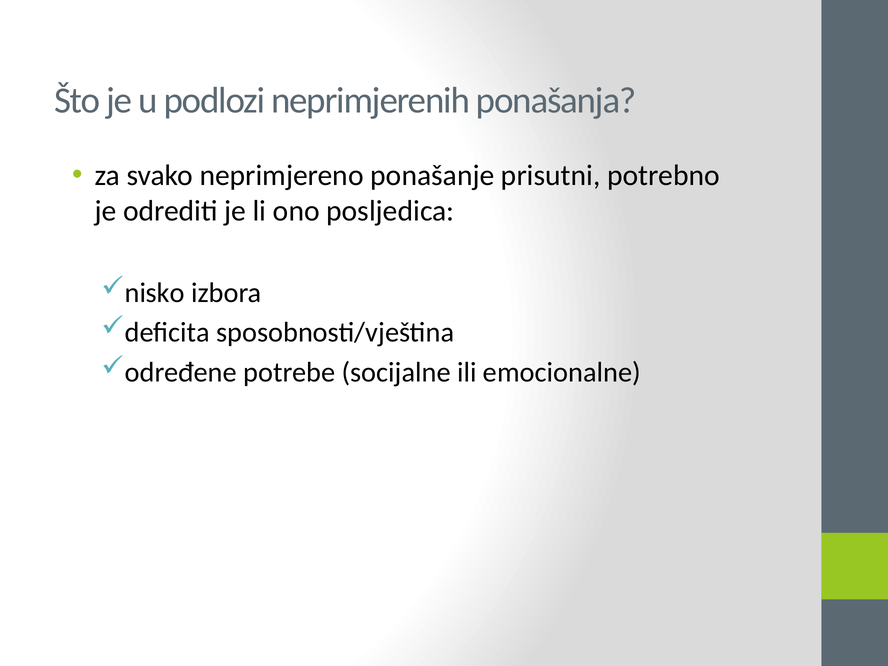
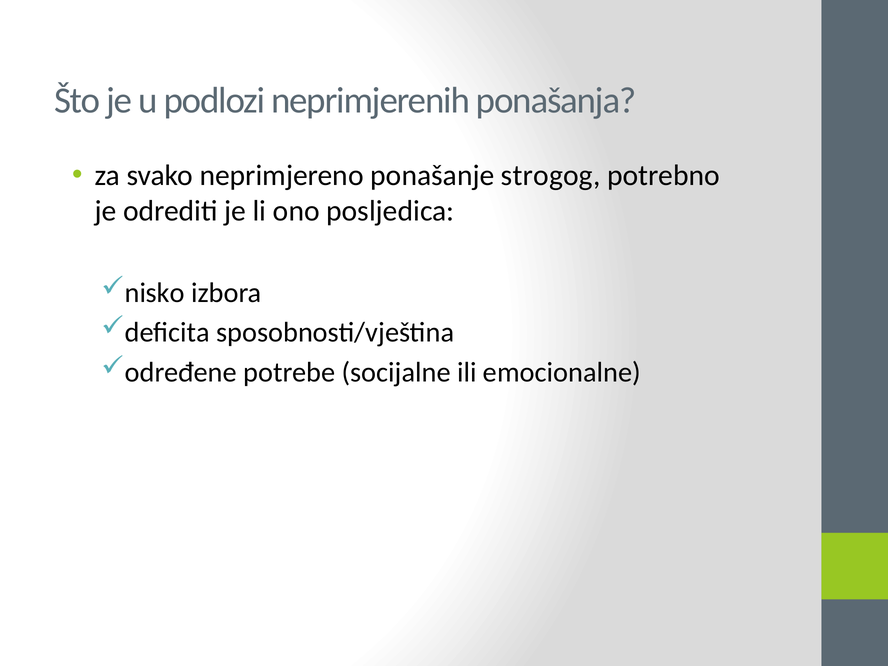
prisutni: prisutni -> strogog (551, 175)
